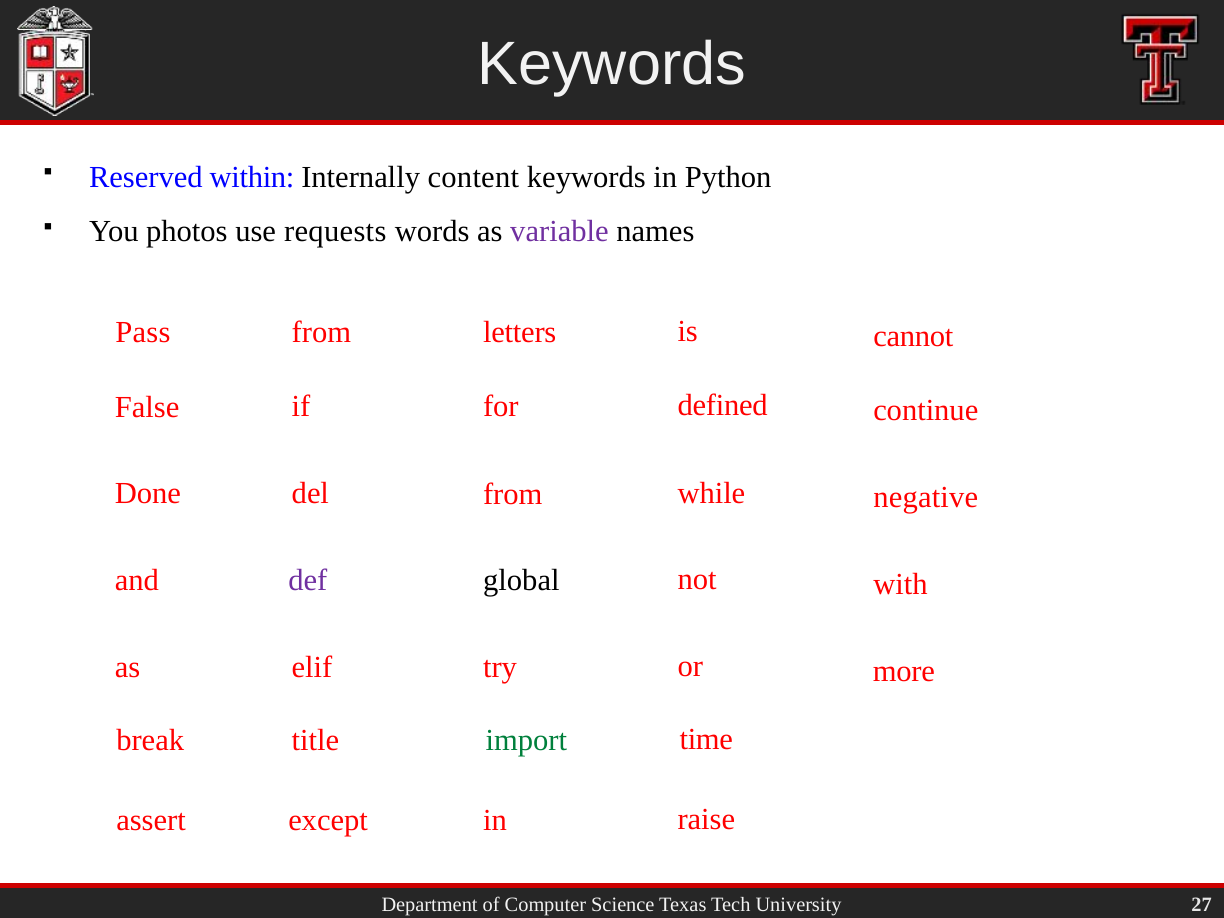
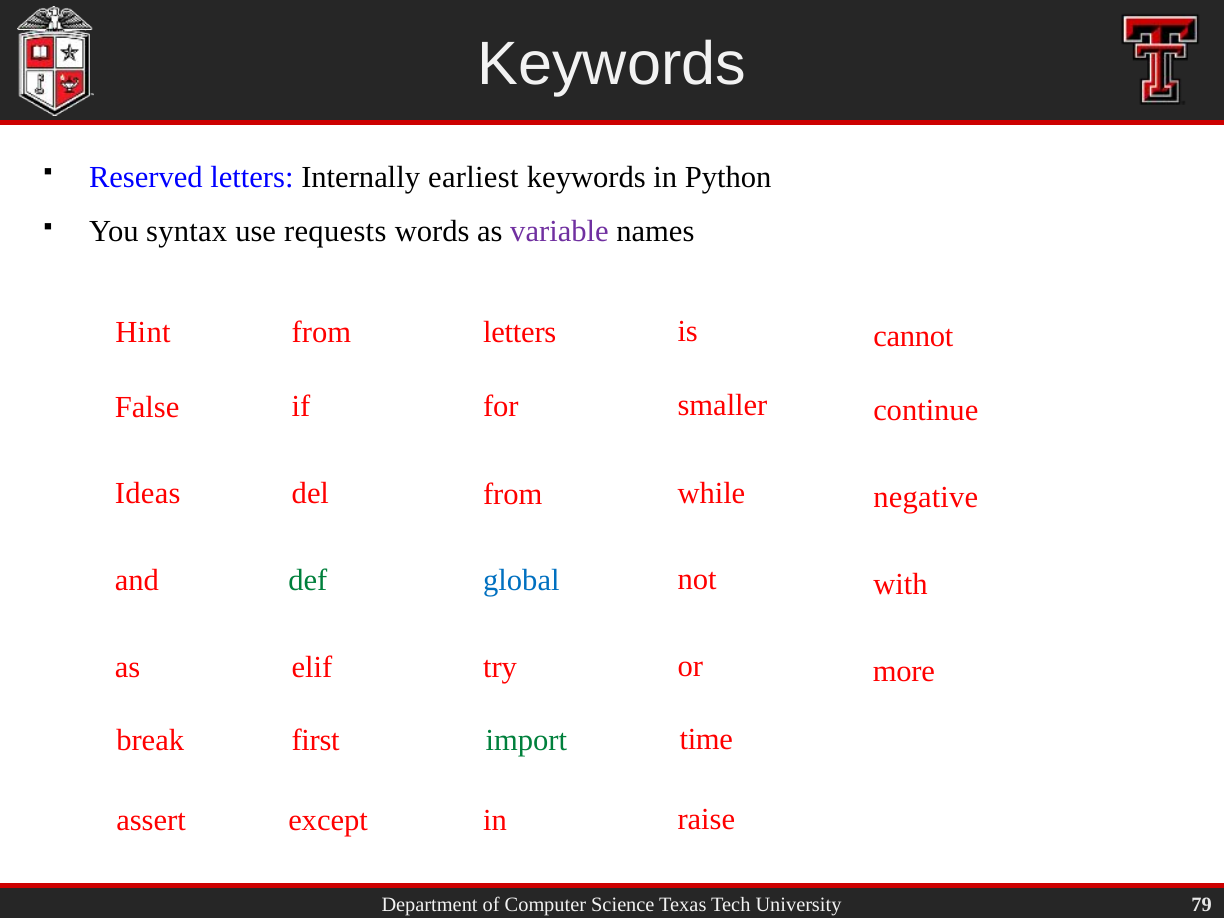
Reserved within: within -> letters (252, 177)
content: content -> earliest (473, 177)
photos: photos -> syntax (187, 231)
Pass: Pass -> Hint (143, 333)
defined: defined -> smaller (722, 406)
Done: Done -> Ideas (148, 494)
def colour: purple -> green (308, 581)
global colour: black -> blue (521, 581)
title: title -> first (316, 741)
27: 27 -> 79 (1202, 904)
